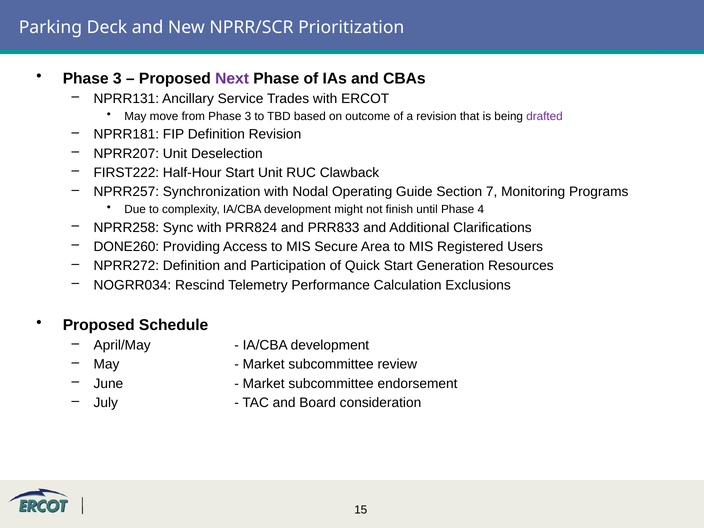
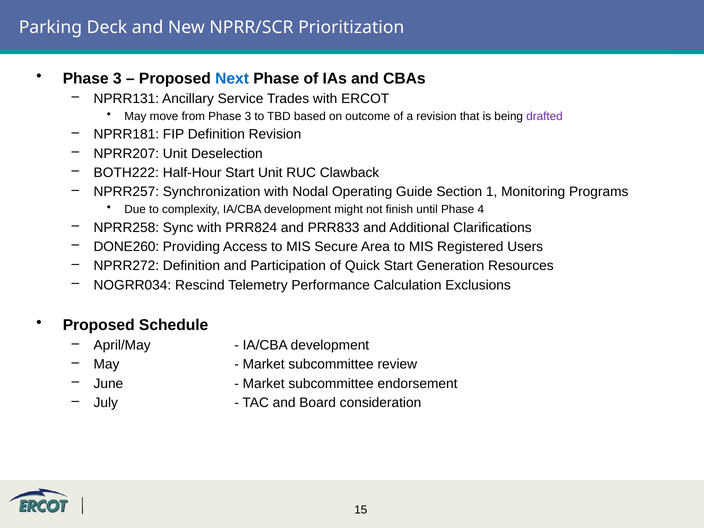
Next colour: purple -> blue (232, 79)
FIRST222: FIRST222 -> BOTH222 (126, 173)
7: 7 -> 1 (492, 192)
